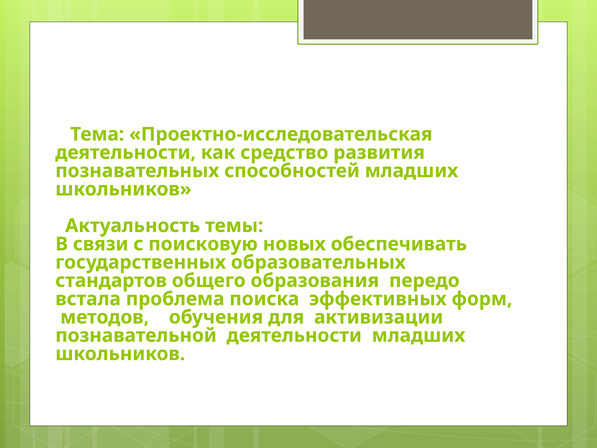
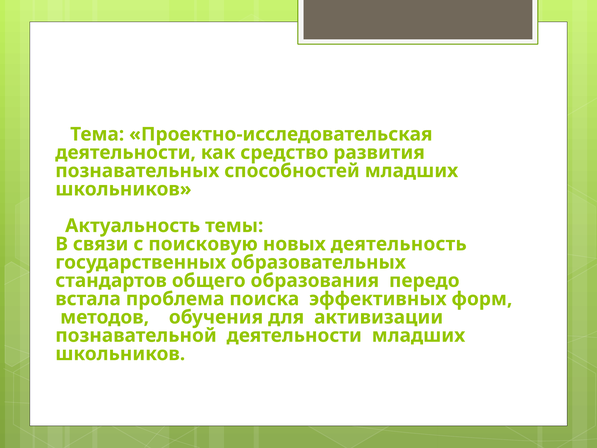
обеспечивать: обеспечивать -> деятельность (399, 244)
